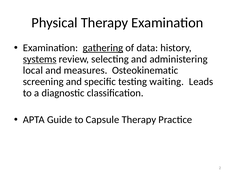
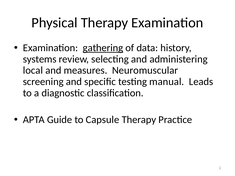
systems underline: present -> none (40, 59)
Osteokinematic: Osteokinematic -> Neuromuscular (145, 70)
waiting: waiting -> manual (167, 82)
